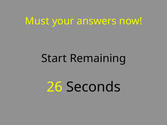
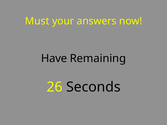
Start: Start -> Have (54, 59)
